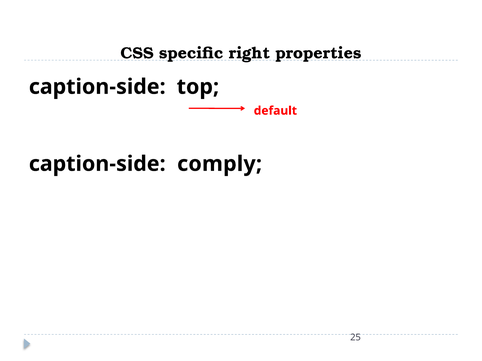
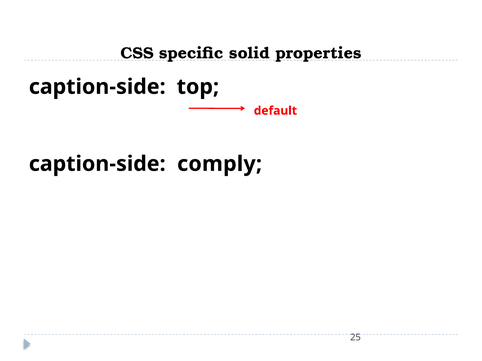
right: right -> solid (249, 53)
